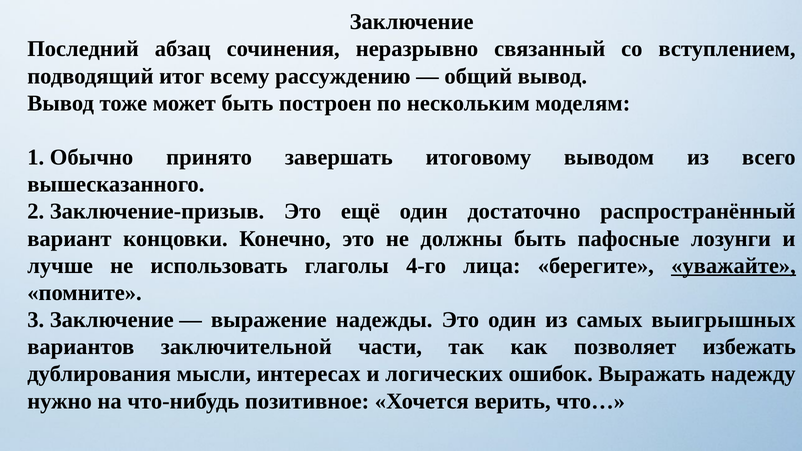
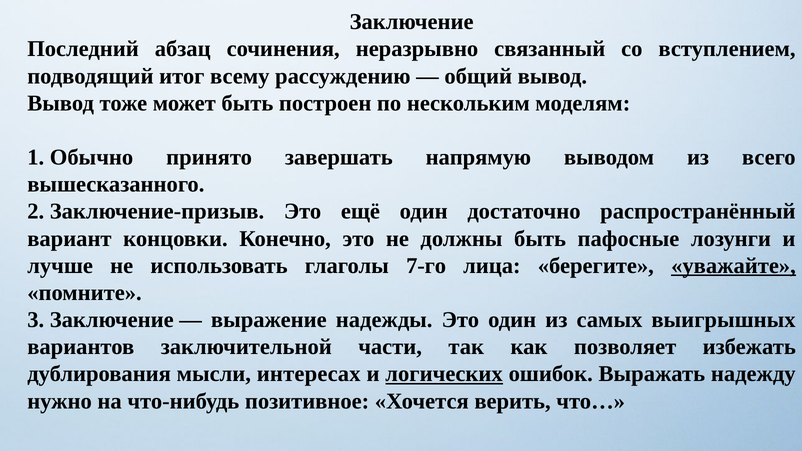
итоговому: итоговому -> напрямую (478, 157)
4-го: 4-го -> 7-го (426, 266)
логических underline: none -> present (444, 374)
